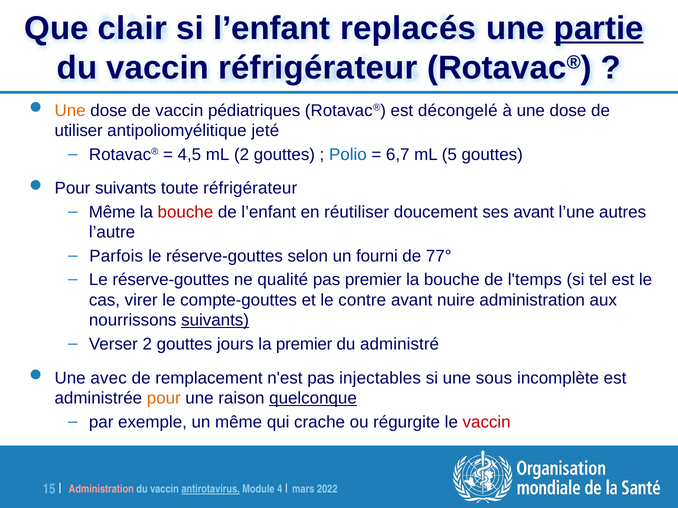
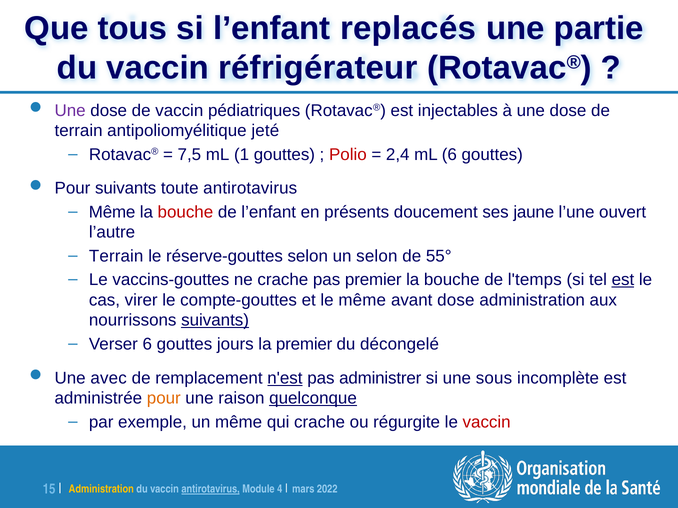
clair: clair -> tous (133, 28)
partie underline: present -> none (599, 28)
Une colour: orange -> purple (70, 111)
décongelé: décongelé -> injectables (458, 111)
utiliser: utiliser -> terrain (79, 131)
4,5: 4,5 -> 7,5 (189, 155)
mL 2: 2 -> 1 (242, 155)
Polio colour: blue -> red (348, 155)
6,7: 6,7 -> 2,4 (398, 155)
mL 5: 5 -> 6 (449, 155)
toute réfrigérateur: réfrigérateur -> antirotavirus (250, 189)
réutiliser: réutiliser -> présents (357, 212)
ses avant: avant -> jaune (534, 212)
autres: autres -> ouvert (623, 212)
Parfois: Parfois -> Terrain (116, 256)
un fourni: fourni -> selon (377, 256)
77°: 77° -> 55° (439, 256)
réserve-gouttes: réserve-gouttes -> vaccins-gouttes (171, 280)
ne qualité: qualité -> crache (283, 280)
est underline: none -> present (623, 280)
le contre: contre -> même (362, 300)
avant nuire: nuire -> dose (456, 300)
Verser 2: 2 -> 6 (147, 344)
administré: administré -> décongelé (400, 344)
n'est underline: none -> present (285, 378)
injectables: injectables -> administrer (380, 378)
Administration colour: pink -> yellow (101, 490)
